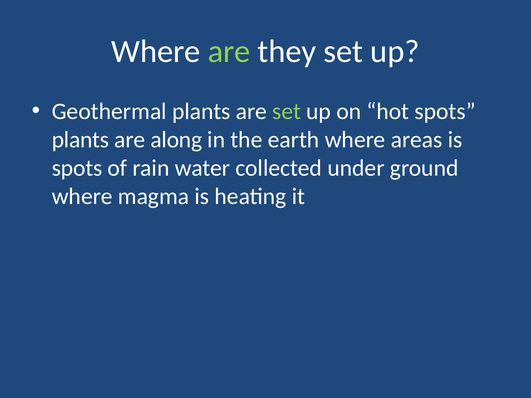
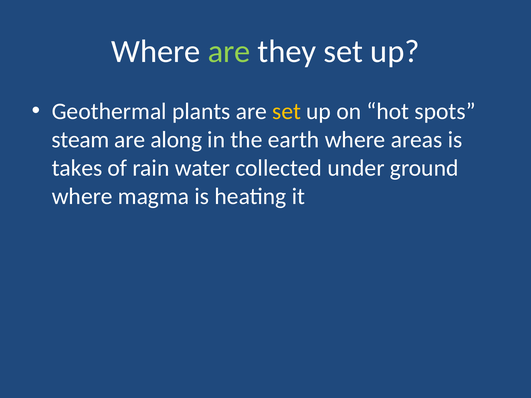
set colour: light green -> yellow (287, 111)
plants: plants -> steam (80, 140)
spots: spots -> takes (77, 168)
